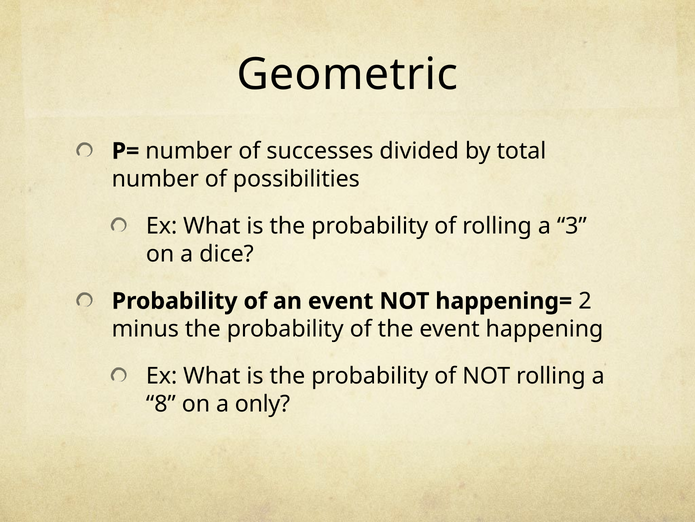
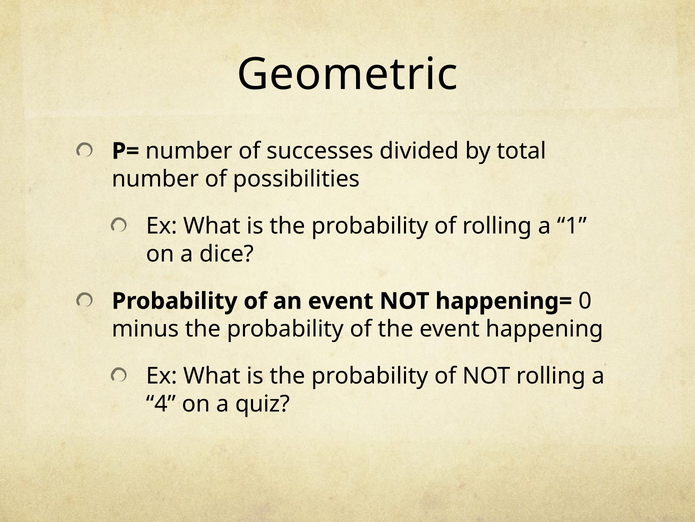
3: 3 -> 1 (572, 226)
2: 2 -> 0 (585, 301)
8: 8 -> 4 (161, 403)
only: only -> quiz (262, 403)
